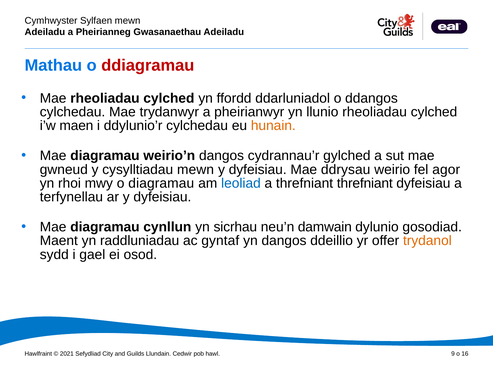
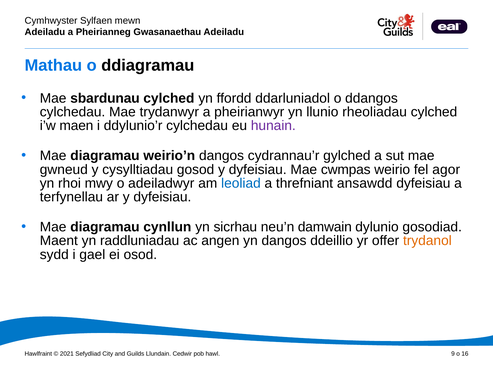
ddiagramau colour: red -> black (148, 65)
Mae rheoliadau: rheoliadau -> sbardunau (105, 98)
hunain colour: orange -> purple (273, 126)
cysylltiadau mewn: mewn -> gosod (196, 169)
ddrysau: ddrysau -> cwmpas (346, 169)
o diagramau: diagramau -> adeiladwyr (161, 183)
threfniant threfniant: threfniant -> ansawdd (365, 183)
gyntaf: gyntaf -> angen (220, 241)
